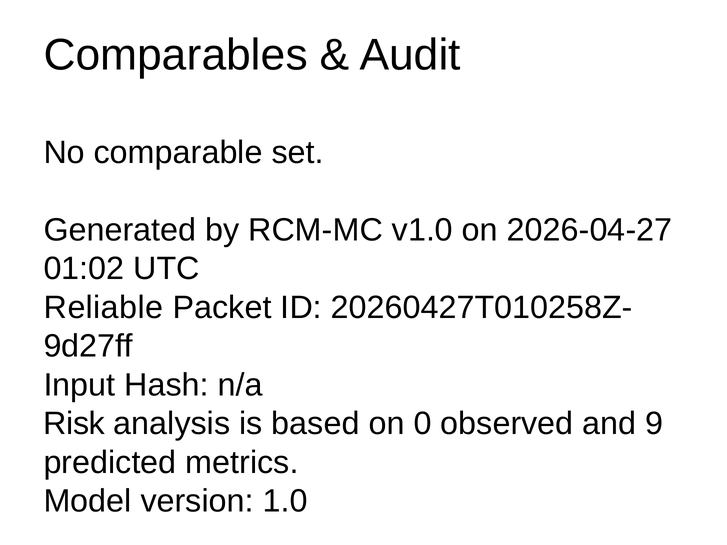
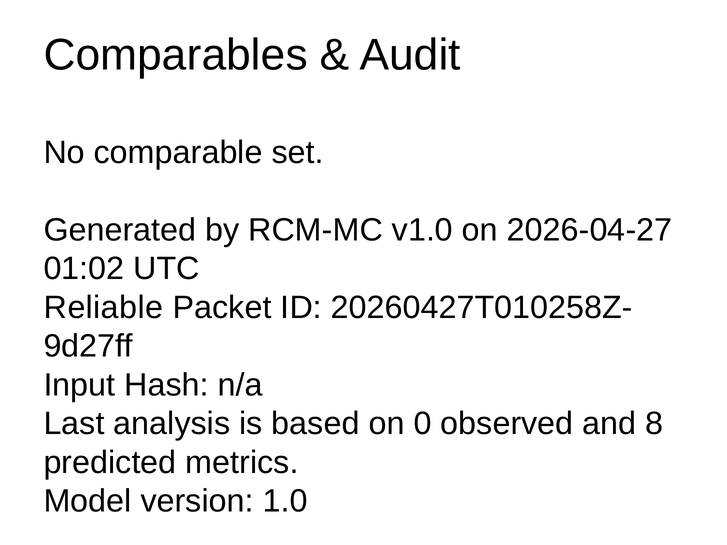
Risk: Risk -> Last (74, 424)
9: 9 -> 8 (654, 424)
